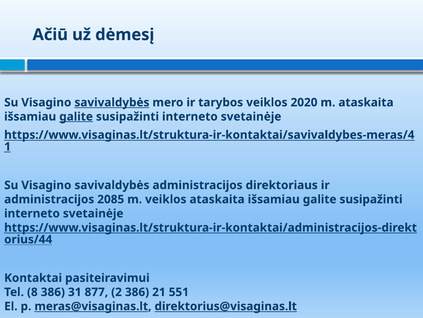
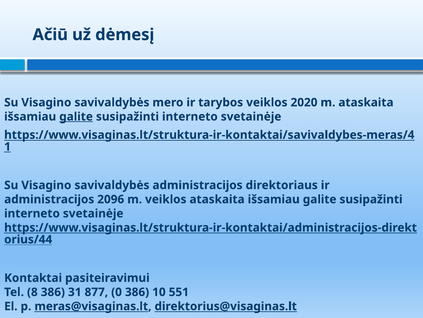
savivaldybės underline: present -> none (112, 102)
2085: 2085 -> 2096 (111, 199)
2: 2 -> 0 (117, 291)
21: 21 -> 10 (159, 291)
